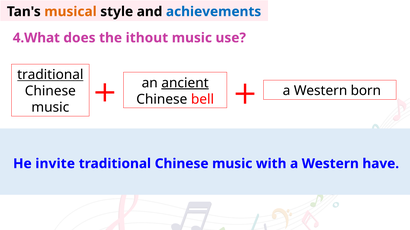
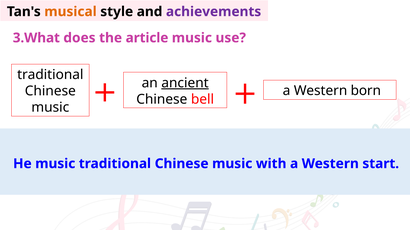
achievements colour: blue -> purple (214, 12)
4.What: 4.What -> 3.What (36, 38)
ithout: ithout -> article (147, 38)
traditional underline: present -> none (50, 75)
He invite: invite -> music (55, 164)
have: have -> start (381, 164)
